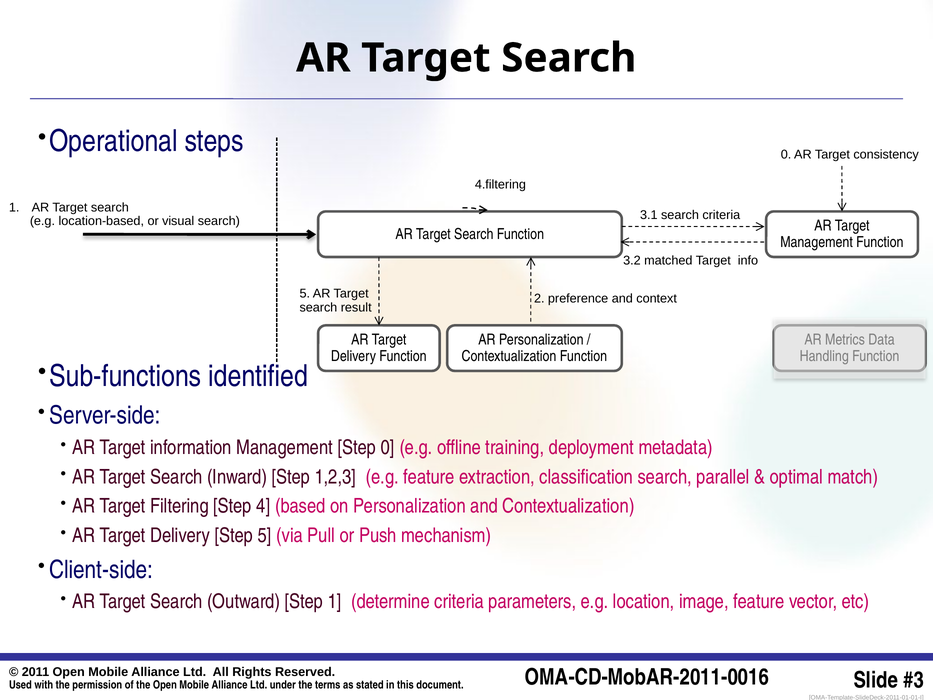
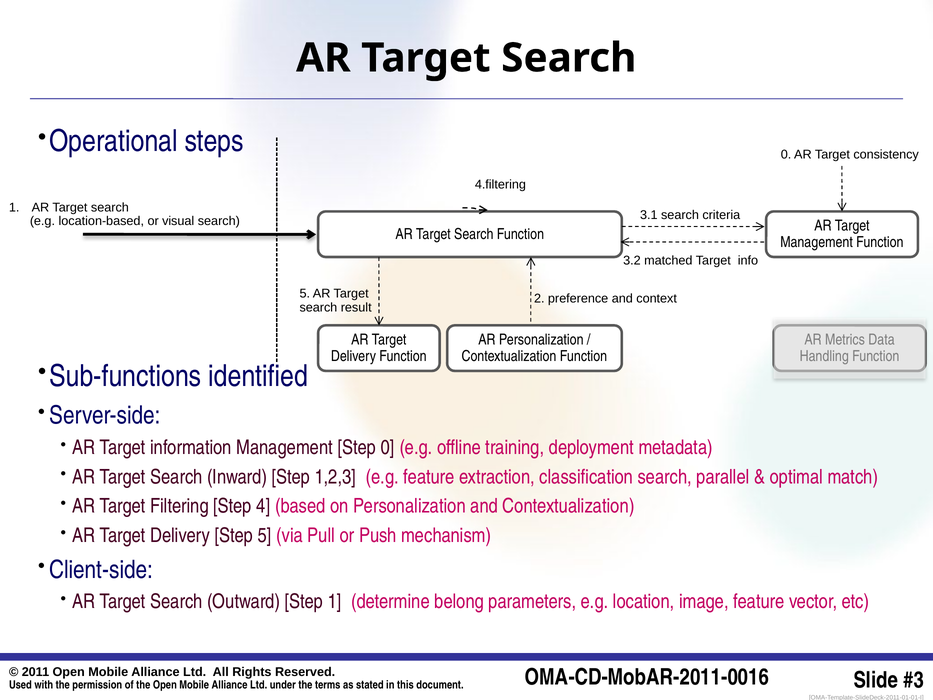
determine criteria: criteria -> belong (459, 602)
